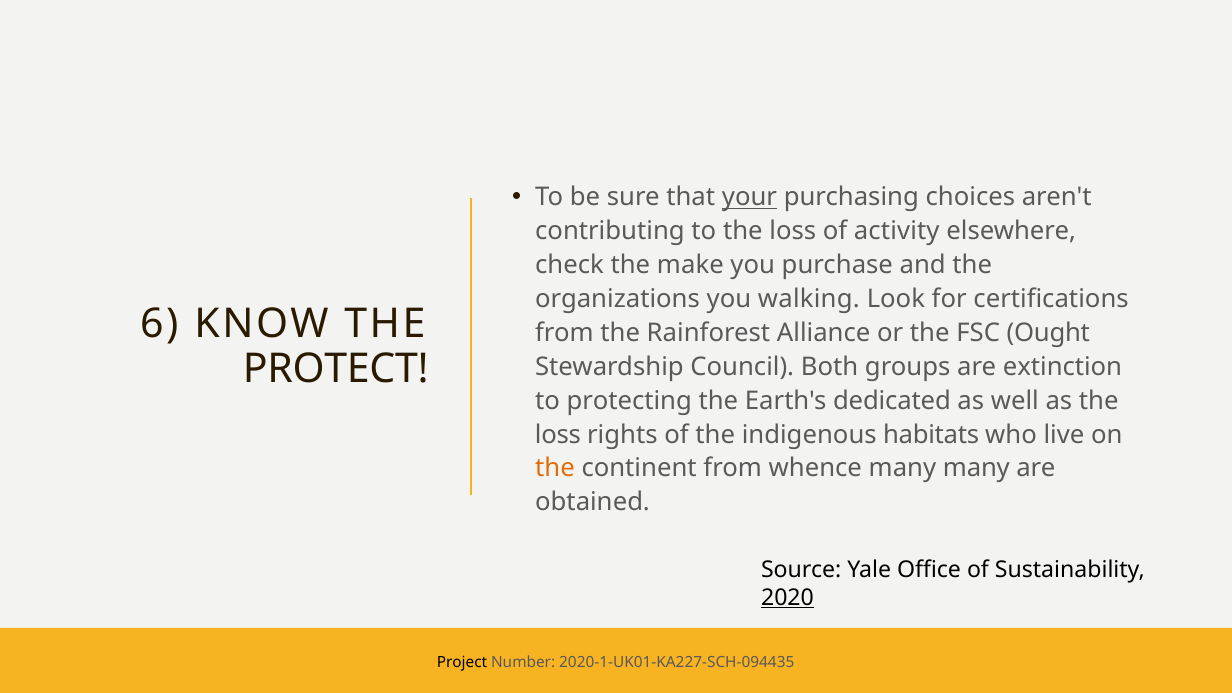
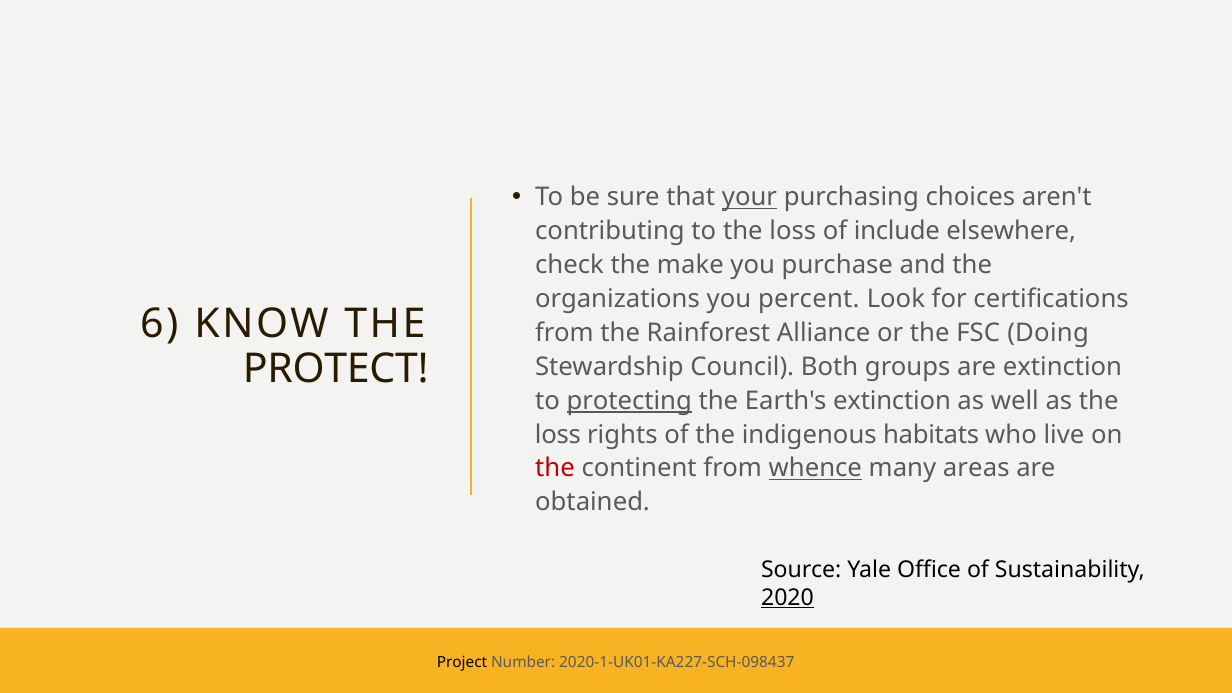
activity: activity -> include (897, 231)
walking: walking -> percent (809, 299)
Ought: Ought -> Doing (1048, 333)
protecting underline: none -> present (629, 401)
Earth's dedicated: dedicated -> extinction (892, 401)
the colour: orange -> red (555, 469)
whence underline: none -> present (815, 469)
many many: many -> areas (976, 469)
2020-1-UK01-KA227-SCH-094435: 2020-1-UK01-KA227-SCH-094435 -> 2020-1-UK01-KA227-SCH-098437 (677, 663)
